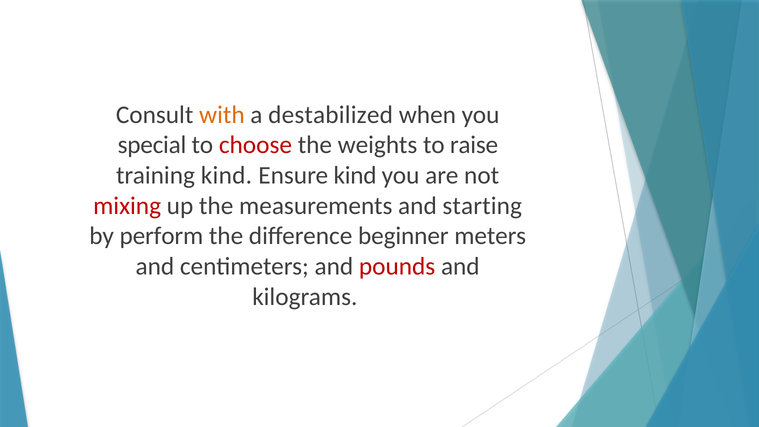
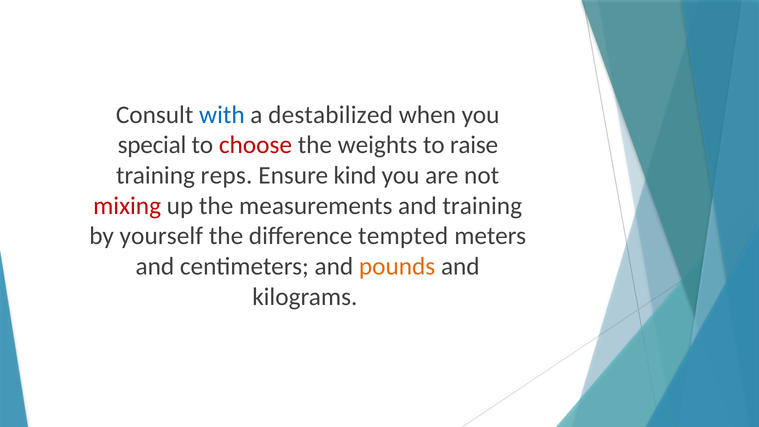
with colour: orange -> blue (222, 115)
training kind: kind -> reps (226, 175)
and starting: starting -> training (482, 206)
perform: perform -> yourself (161, 236)
beginner: beginner -> tempted (403, 236)
pounds colour: red -> orange (397, 266)
